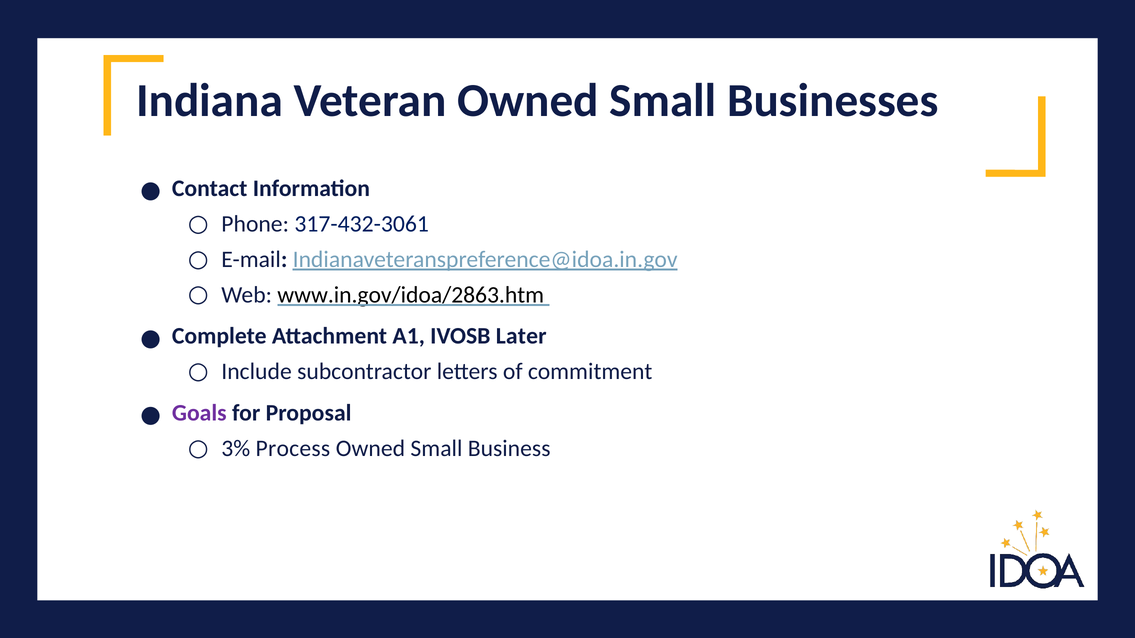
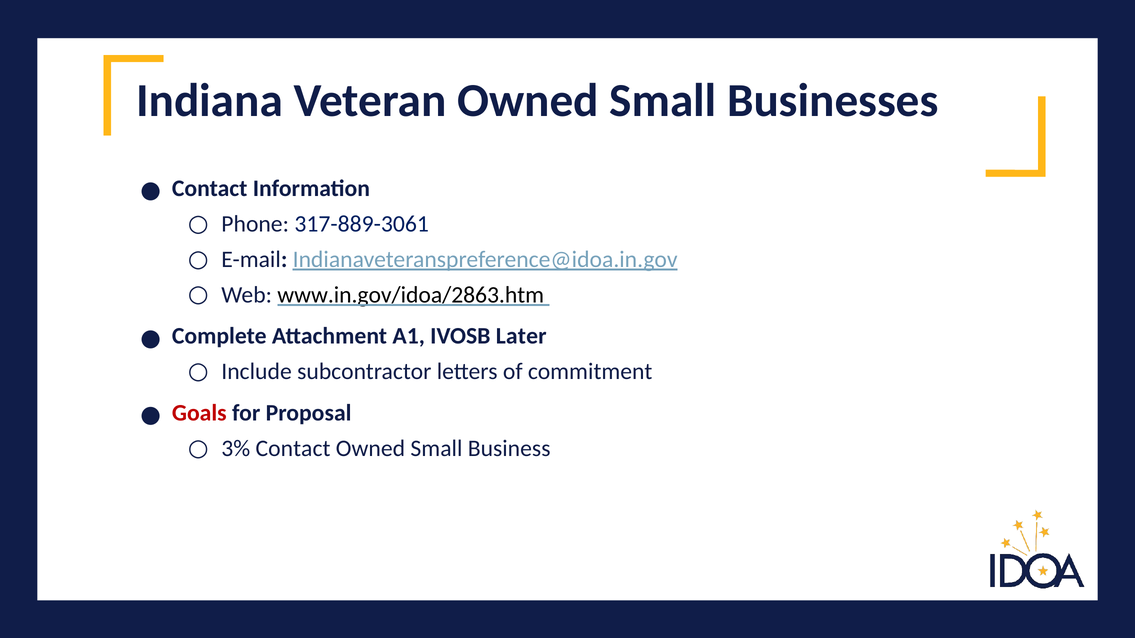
317-432-3061: 317-432-3061 -> 317-889-3061 (362, 224)
Goals colour: purple -> red (199, 413)
3% Process: Process -> Contact (293, 449)
